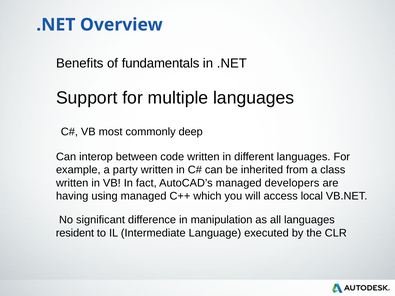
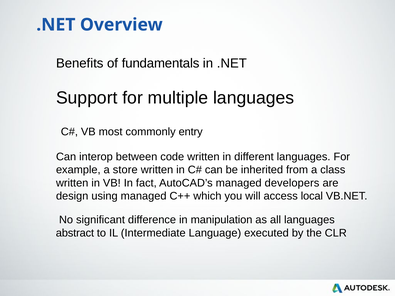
deep: deep -> entry (191, 132)
party: party -> store (125, 170)
having: having -> design (72, 196)
resident: resident -> abstract (75, 233)
